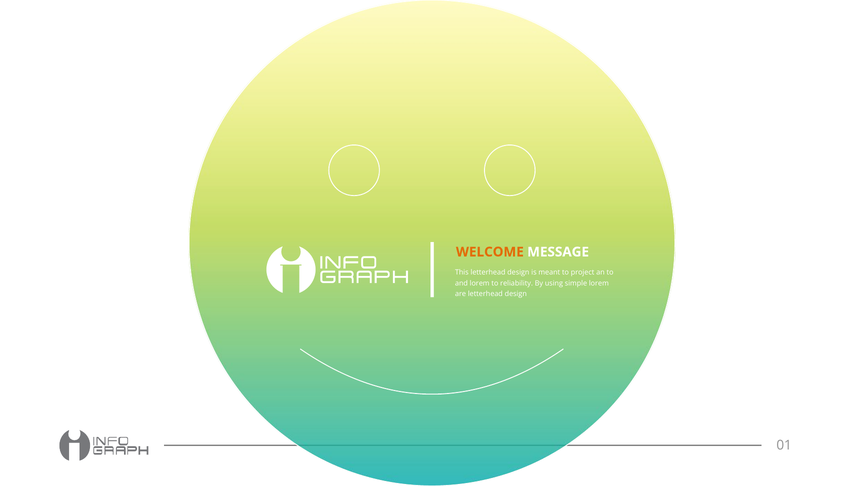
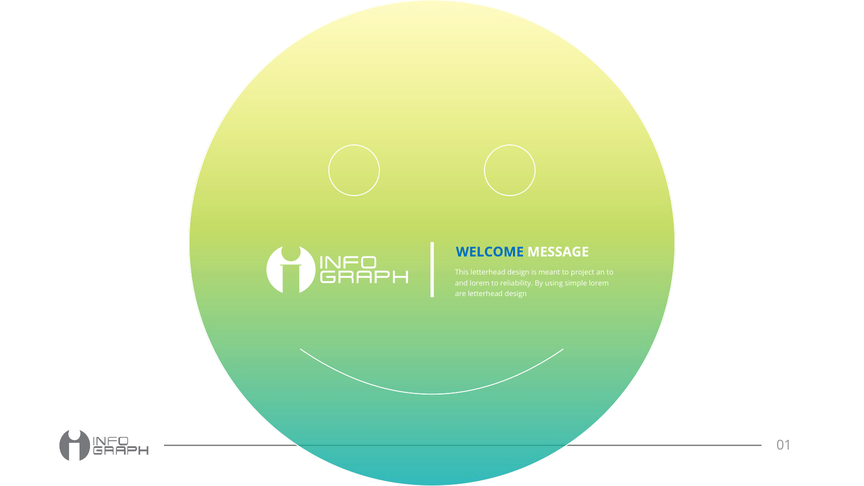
WELCOME colour: orange -> blue (490, 252)
